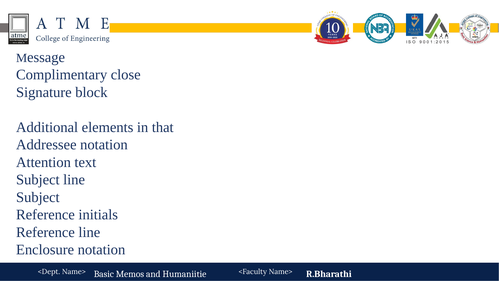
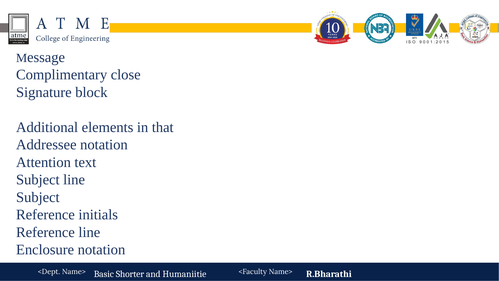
Memos: Memos -> Shorter (130, 274)
